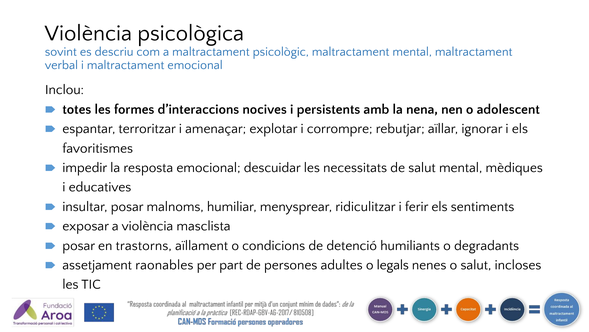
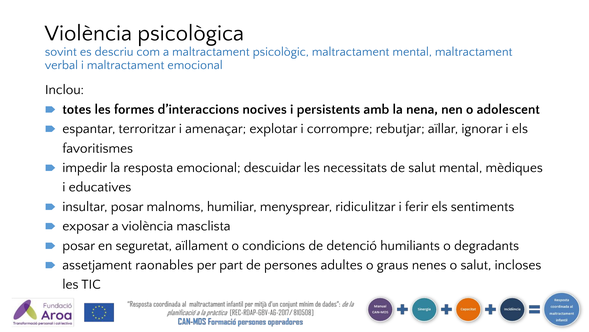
trastorns: trastorns -> seguretat (144, 245)
legals: legals -> graus (393, 264)
